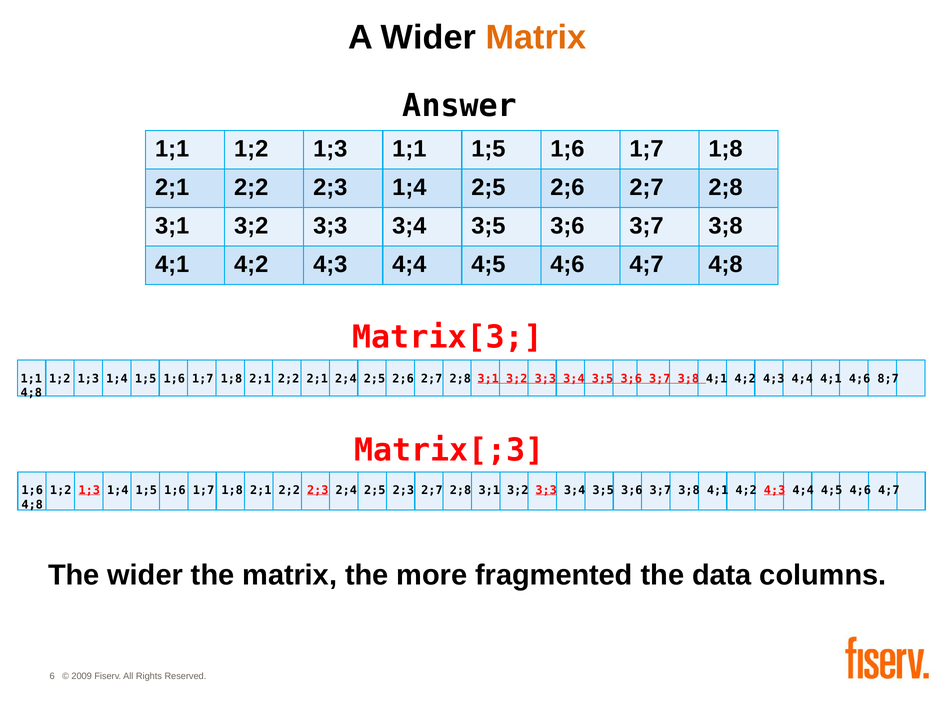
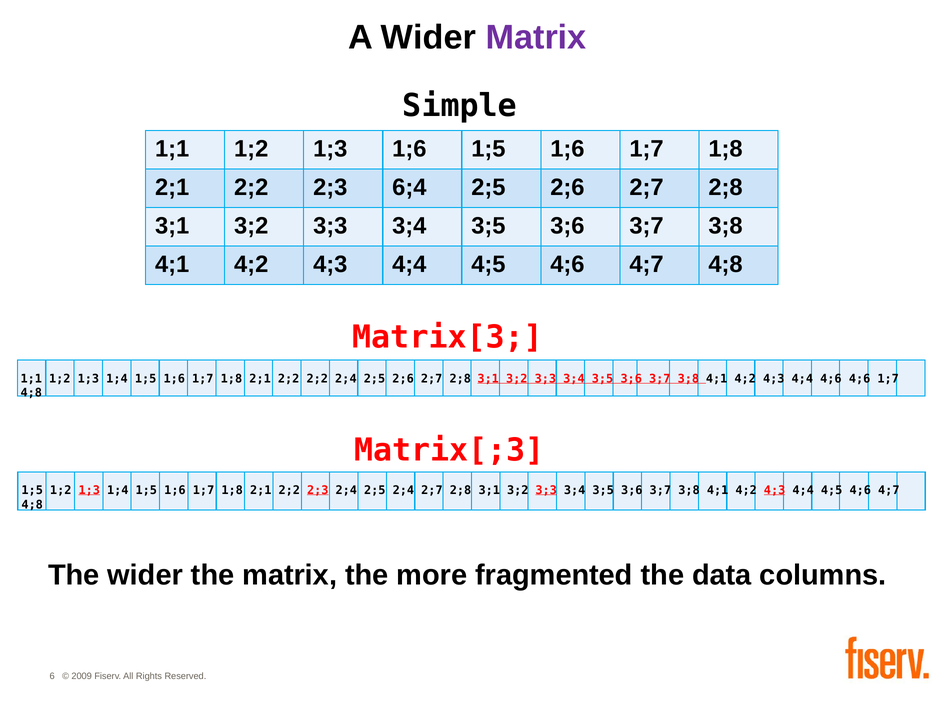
Matrix colour: orange -> purple (536, 38)
Answer: Answer -> Simple (460, 106)
1;3 1;1: 1;1 -> 1;6 (409, 149)
2;3 1;4: 1;4 -> 6;4 (409, 187)
2;2 2;1: 2;1 -> 2;2 (317, 379)
4;4 4;1: 4;1 -> 4;6 (831, 379)
4;6 8;7: 8;7 -> 1;7 (888, 379)
1;6: 1;6 -> 1;5 (32, 490)
2;5 2;3: 2;3 -> 2;4 (403, 490)
